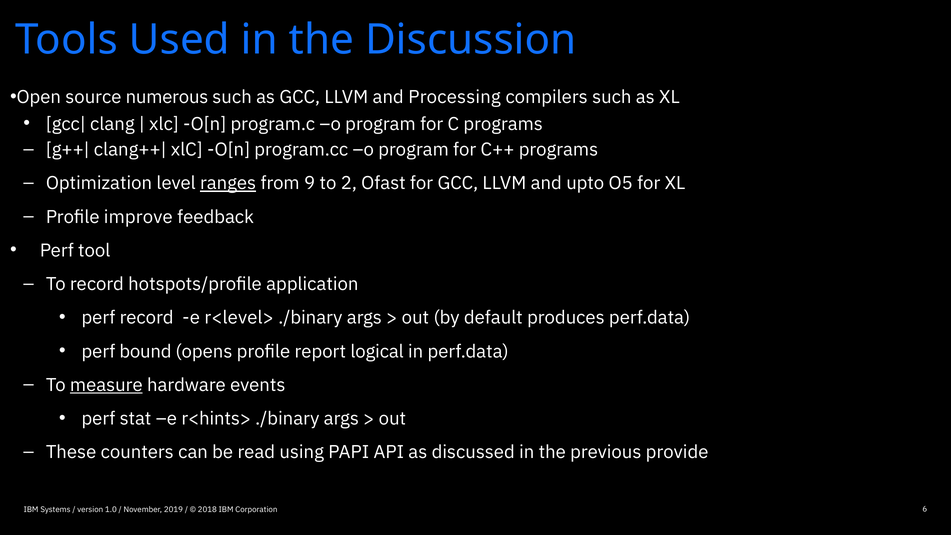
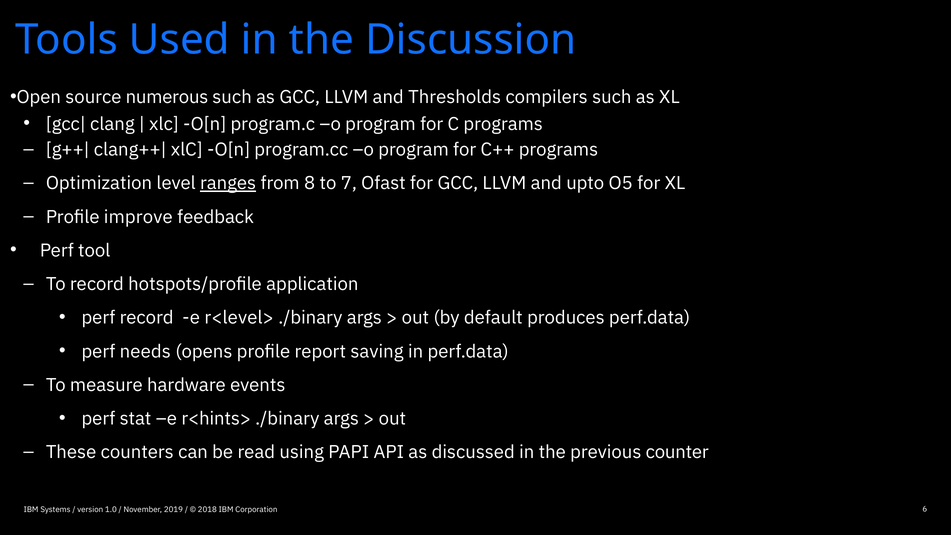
Processing: Processing -> Thresholds (455, 97)
9: 9 -> 8 (310, 183)
2: 2 -> 7 (349, 183)
bound: bound -> needs (145, 351)
logical: logical -> saving (377, 351)
measure underline: present -> none (106, 385)
provide: provide -> counter (677, 452)
